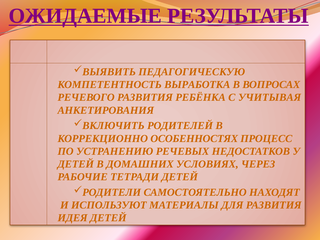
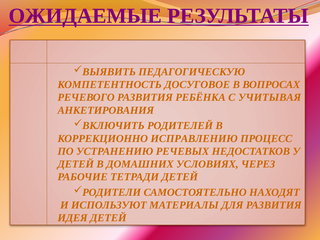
ВЫРАБОТКА: ВЫРАБОТКА -> ДОСУГОВОЕ (197, 85)
ОСОБЕННОСТЯХ: ОСОБЕННОСТЯХ -> ИСПРАВЛЕНИЮ (194, 139)
